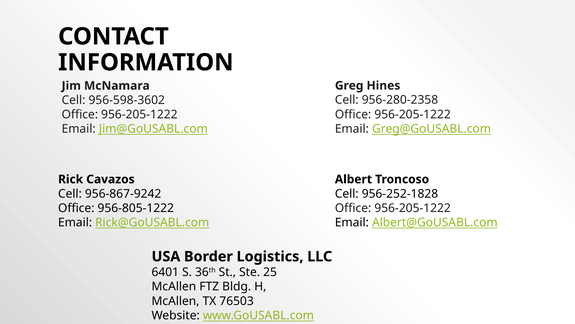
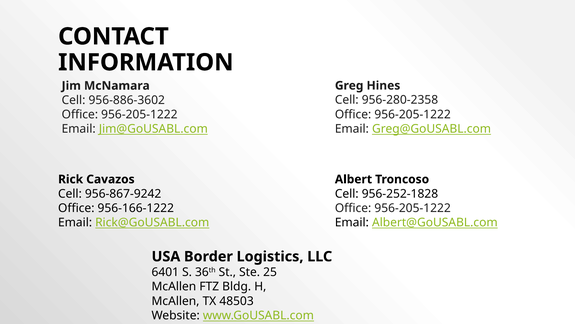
956-598-3602: 956-598-3602 -> 956-886-3602 (127, 100)
956-805-1222: 956-805-1222 -> 956-166-1222 (136, 208)
76503: 76503 -> 48503 (237, 301)
